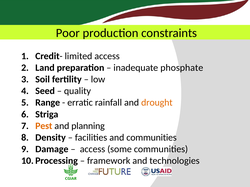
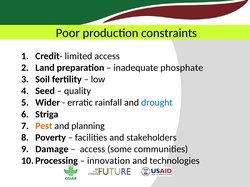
Range: Range -> Wider (48, 103)
drought colour: orange -> blue (157, 103)
Density: Density -> Poverty (51, 138)
and communities: communities -> stakeholders (151, 138)
framework: framework -> innovation (109, 161)
